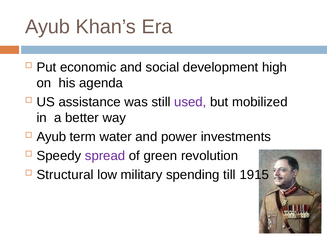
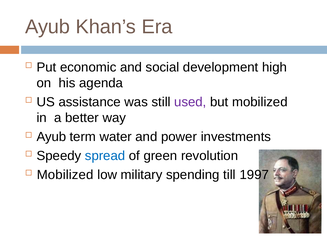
spread colour: purple -> blue (105, 156)
Structural: Structural -> Mobilized (65, 175)
1915: 1915 -> 1997 (254, 175)
